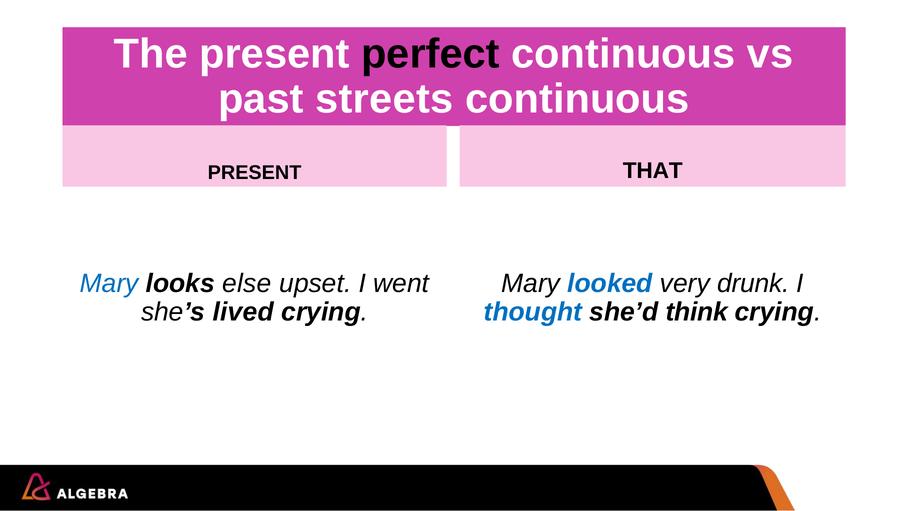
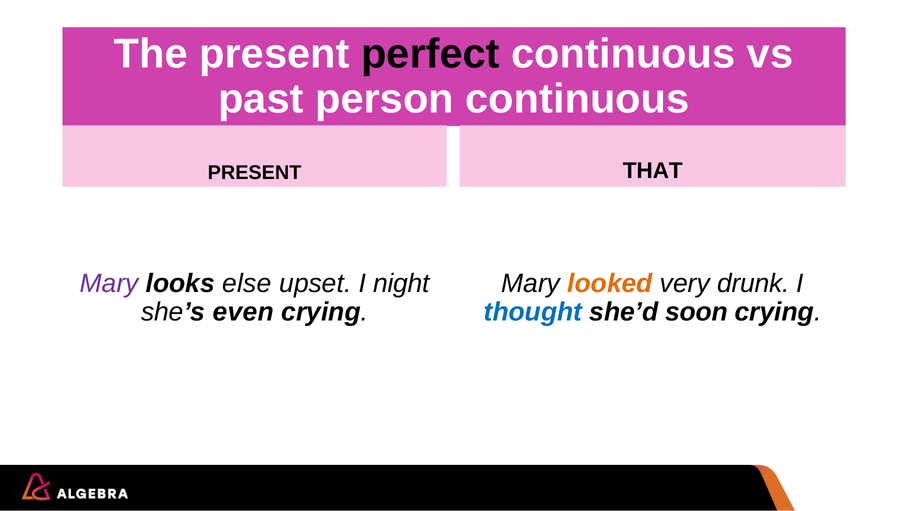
streets: streets -> person (384, 99)
Mary colour: blue -> purple (109, 283)
went: went -> night (401, 283)
looked colour: blue -> orange (610, 283)
lived: lived -> even (243, 312)
think: think -> soon (697, 312)
